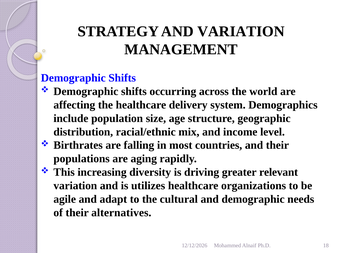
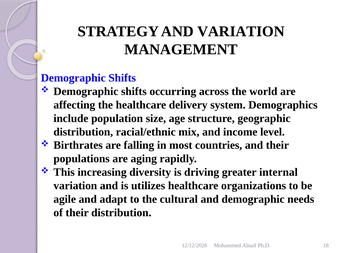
relevant: relevant -> internal (278, 172)
their alternatives: alternatives -> distribution (121, 213)
